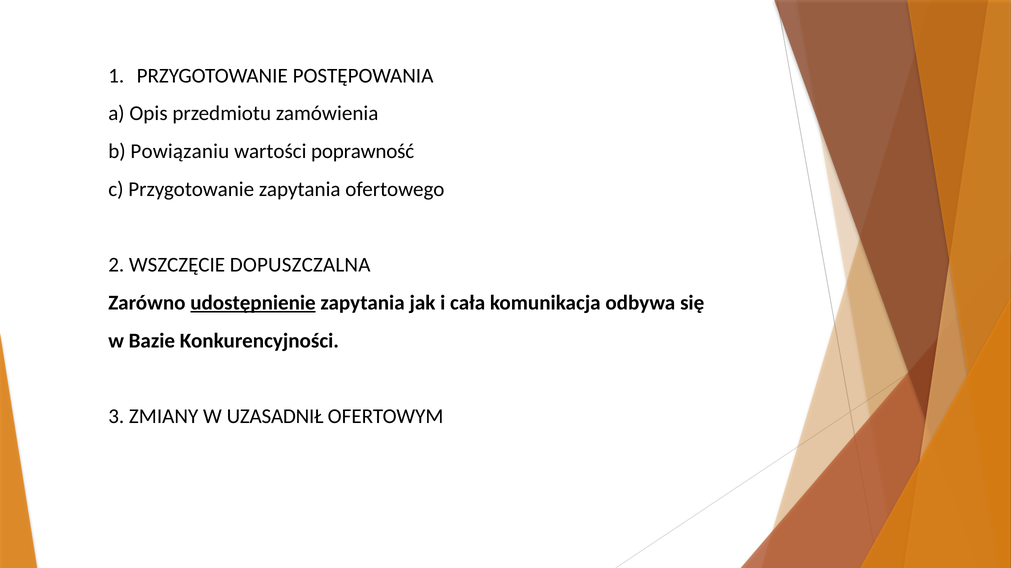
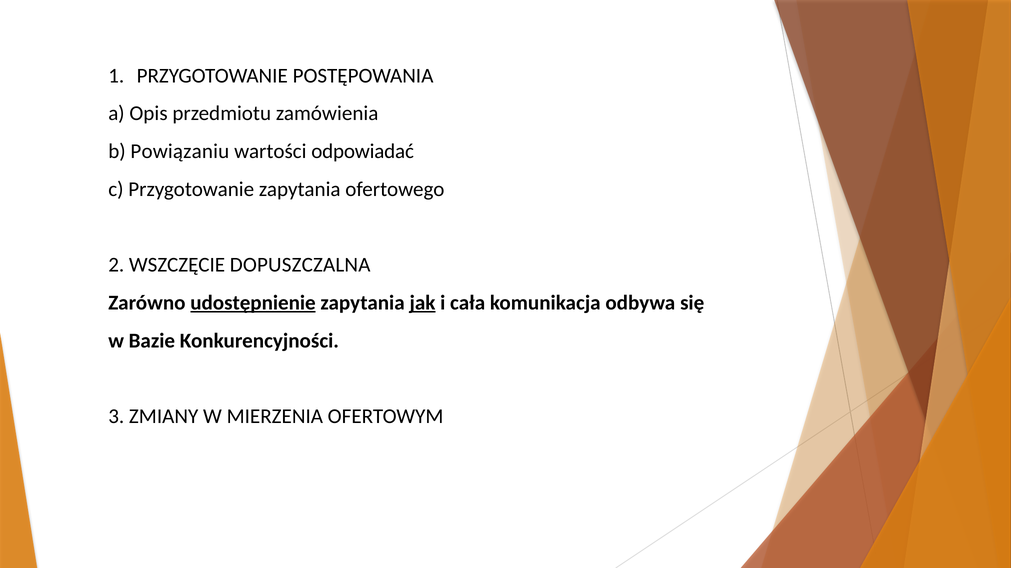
poprawność: poprawność -> odpowiadać (363, 151)
jak underline: none -> present (422, 303)
UZASADNIŁ: UZASADNIŁ -> MIERZENIA (275, 417)
